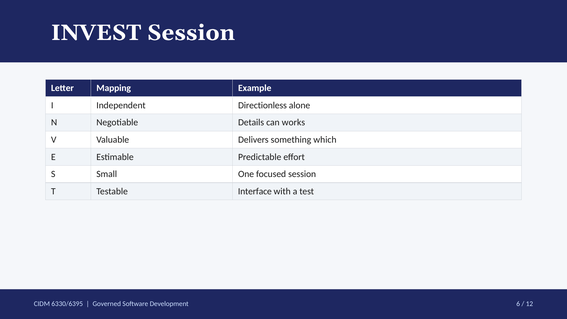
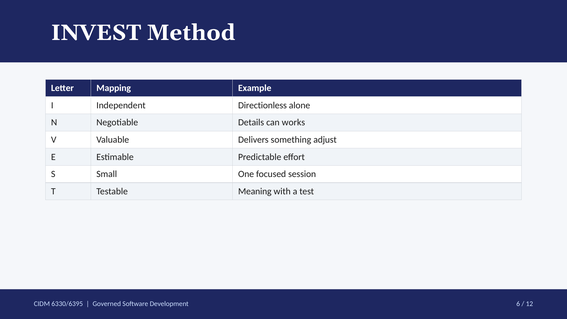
INVEST Session: Session -> Method (191, 33)
which: which -> adjust (325, 140)
Interface: Interface -> Meaning (255, 191)
